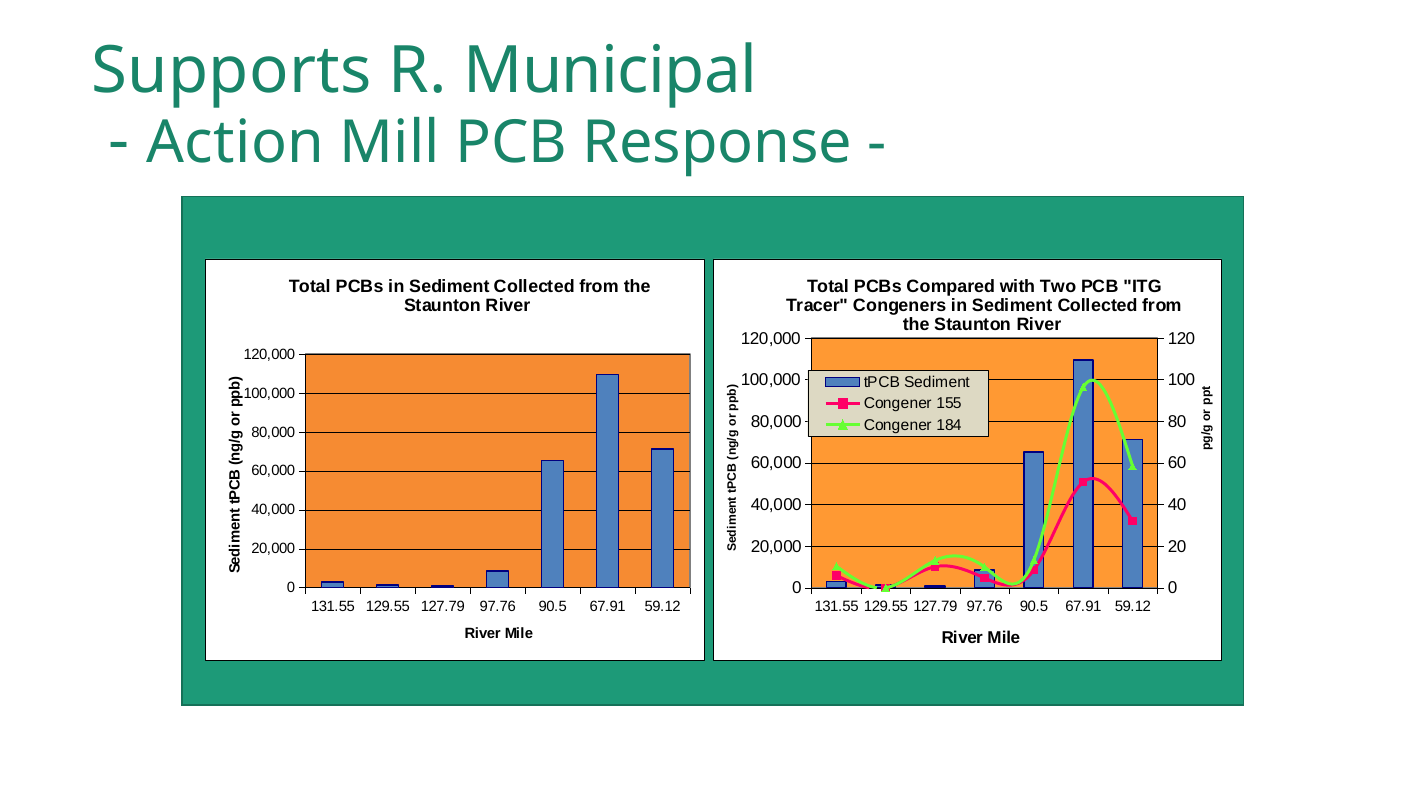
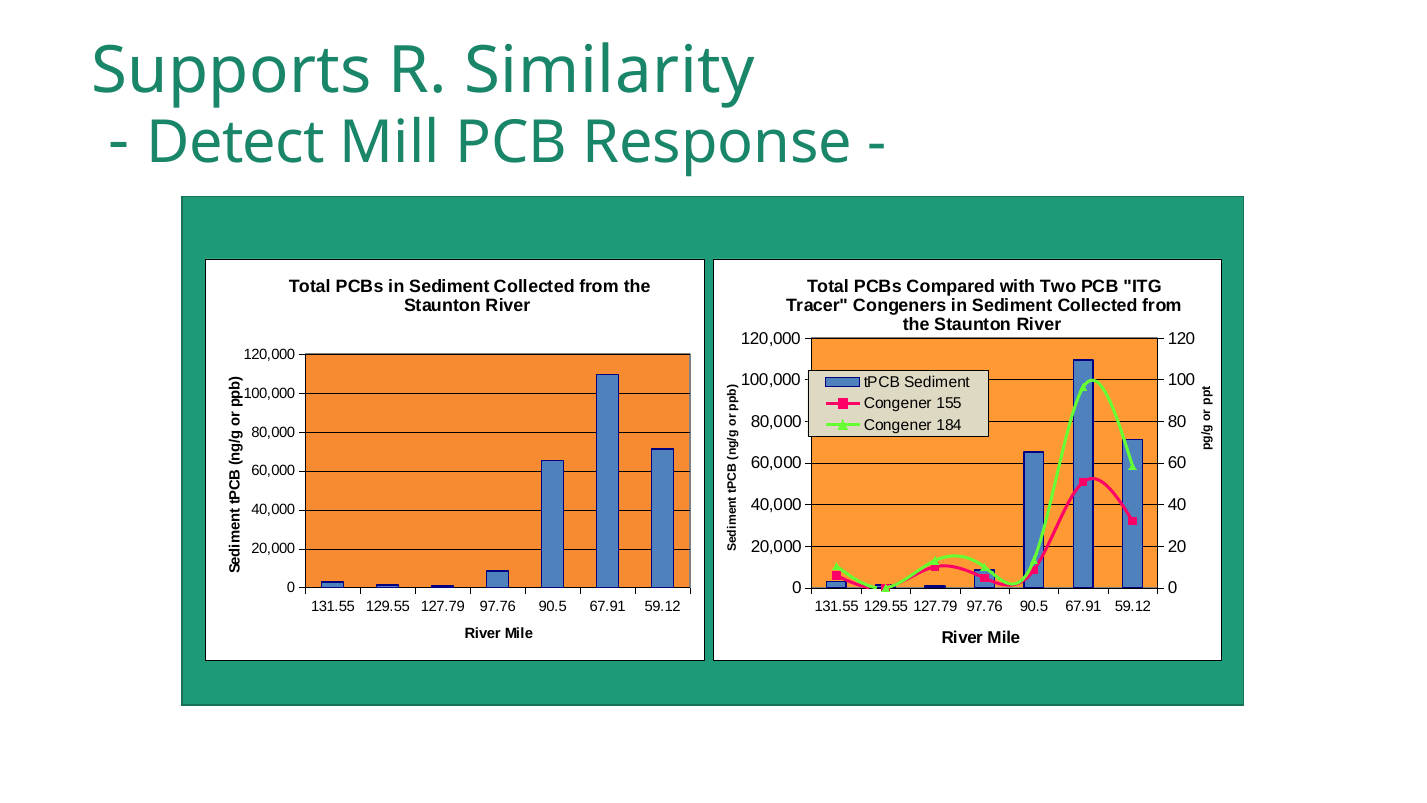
Municipal: Municipal -> Similarity (610, 71)
Action: Action -> Detect (236, 143)
